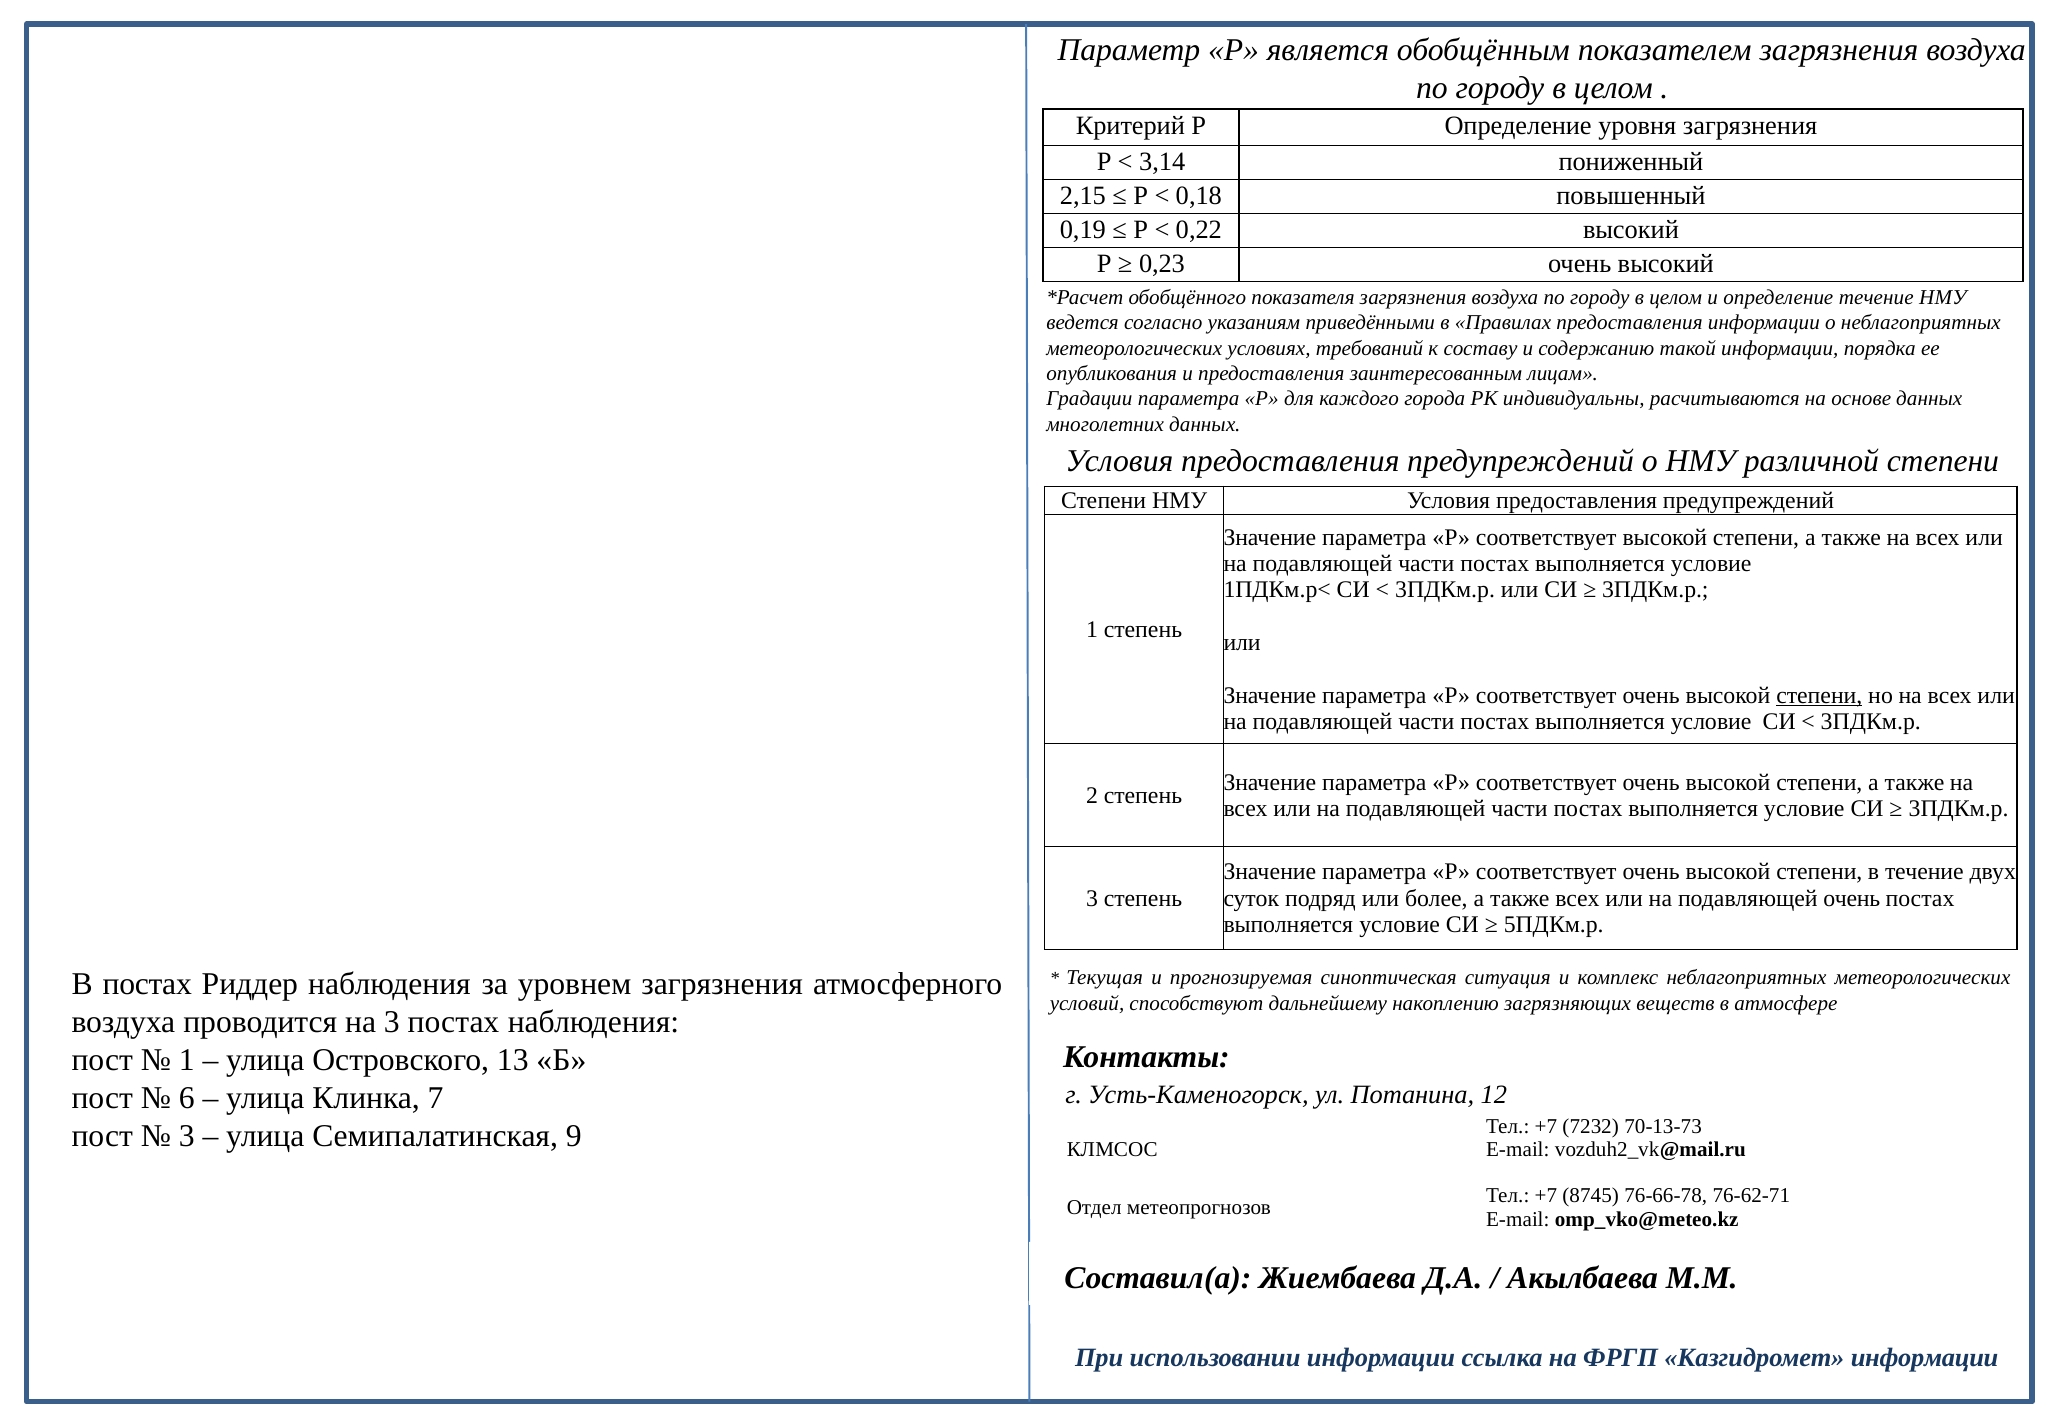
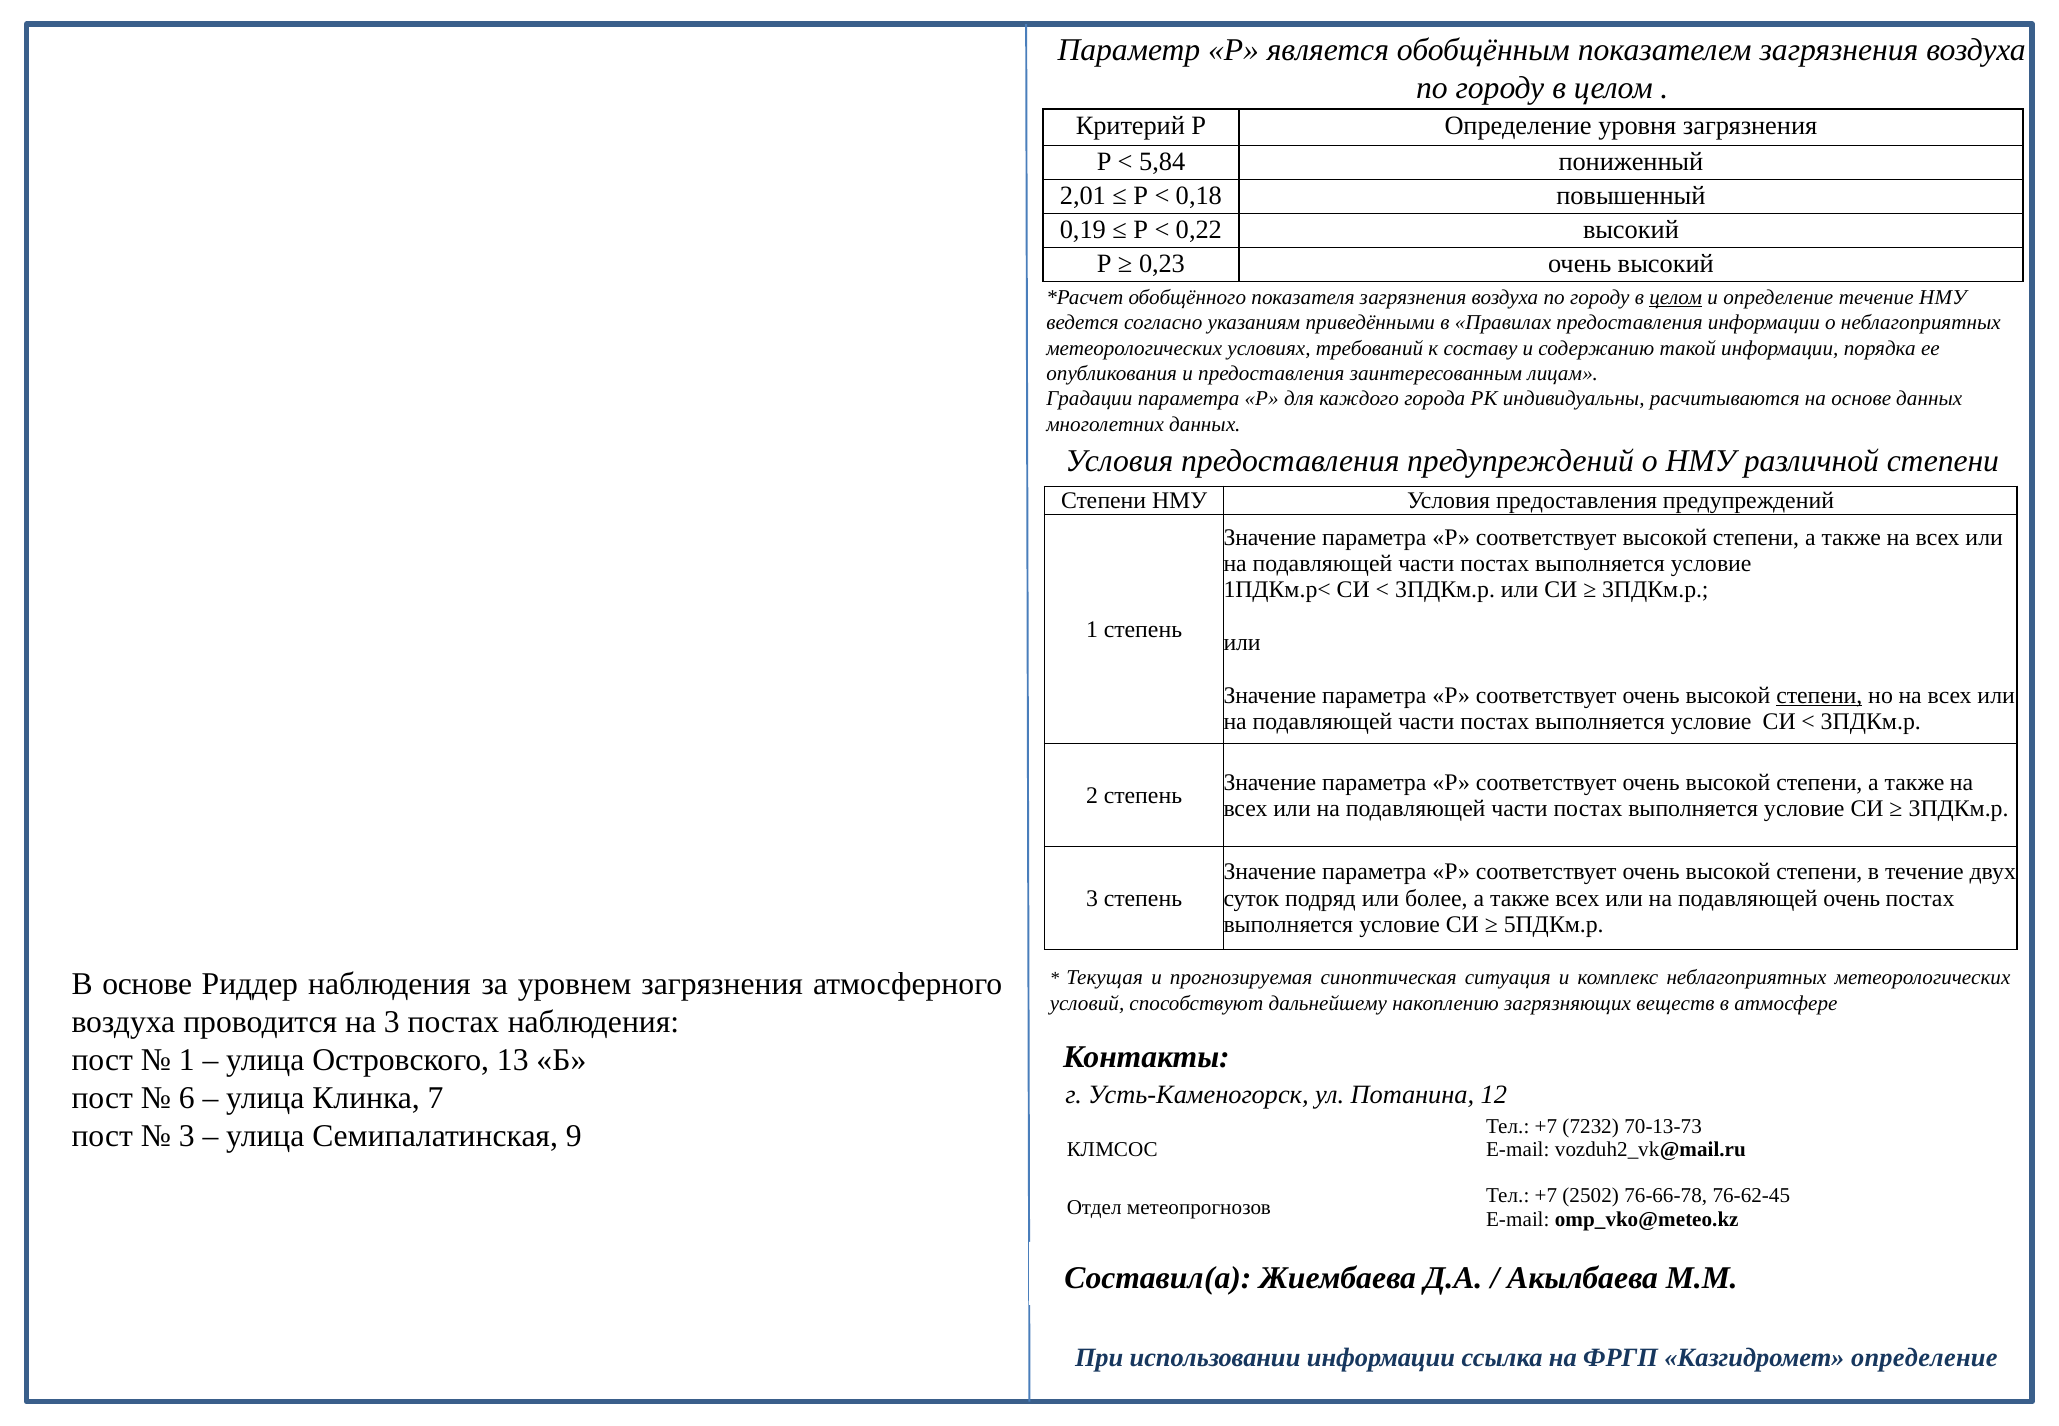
3,14: 3,14 -> 5,84 (1162, 162)
2,15: 2,15 -> 2,01 (1083, 196)
целом underline: none -> present (1676, 298)
В постах: постах -> основе (147, 984)
8745: 8745 -> 2502 (1591, 1195)
76-62-71: 76-62-71 -> 76-62-45 (1751, 1195)
Казгидромет информации: информации -> определение (1924, 1357)
